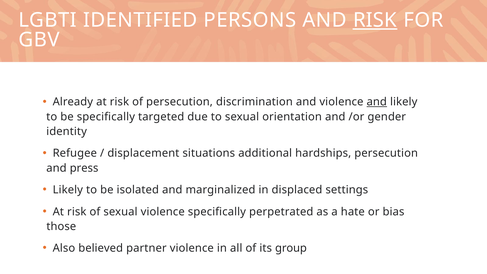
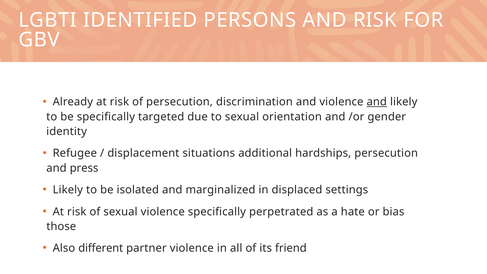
RISK underline: present -> none (375, 20)
believed: believed -> different (101, 248)
group: group -> friend (291, 248)
